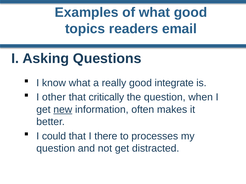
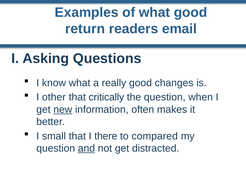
topics: topics -> return (85, 29)
integrate: integrate -> changes (174, 83)
could: could -> small (54, 136)
processes: processes -> compared (155, 136)
and underline: none -> present (86, 149)
